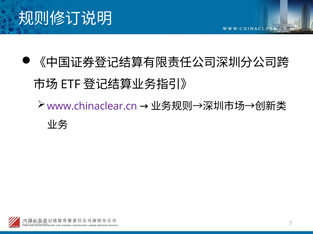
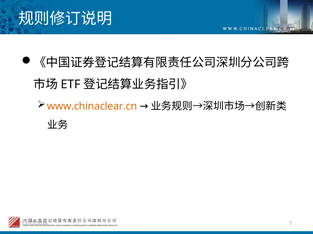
www.chinaclear.cn colour: purple -> orange (92, 107)
